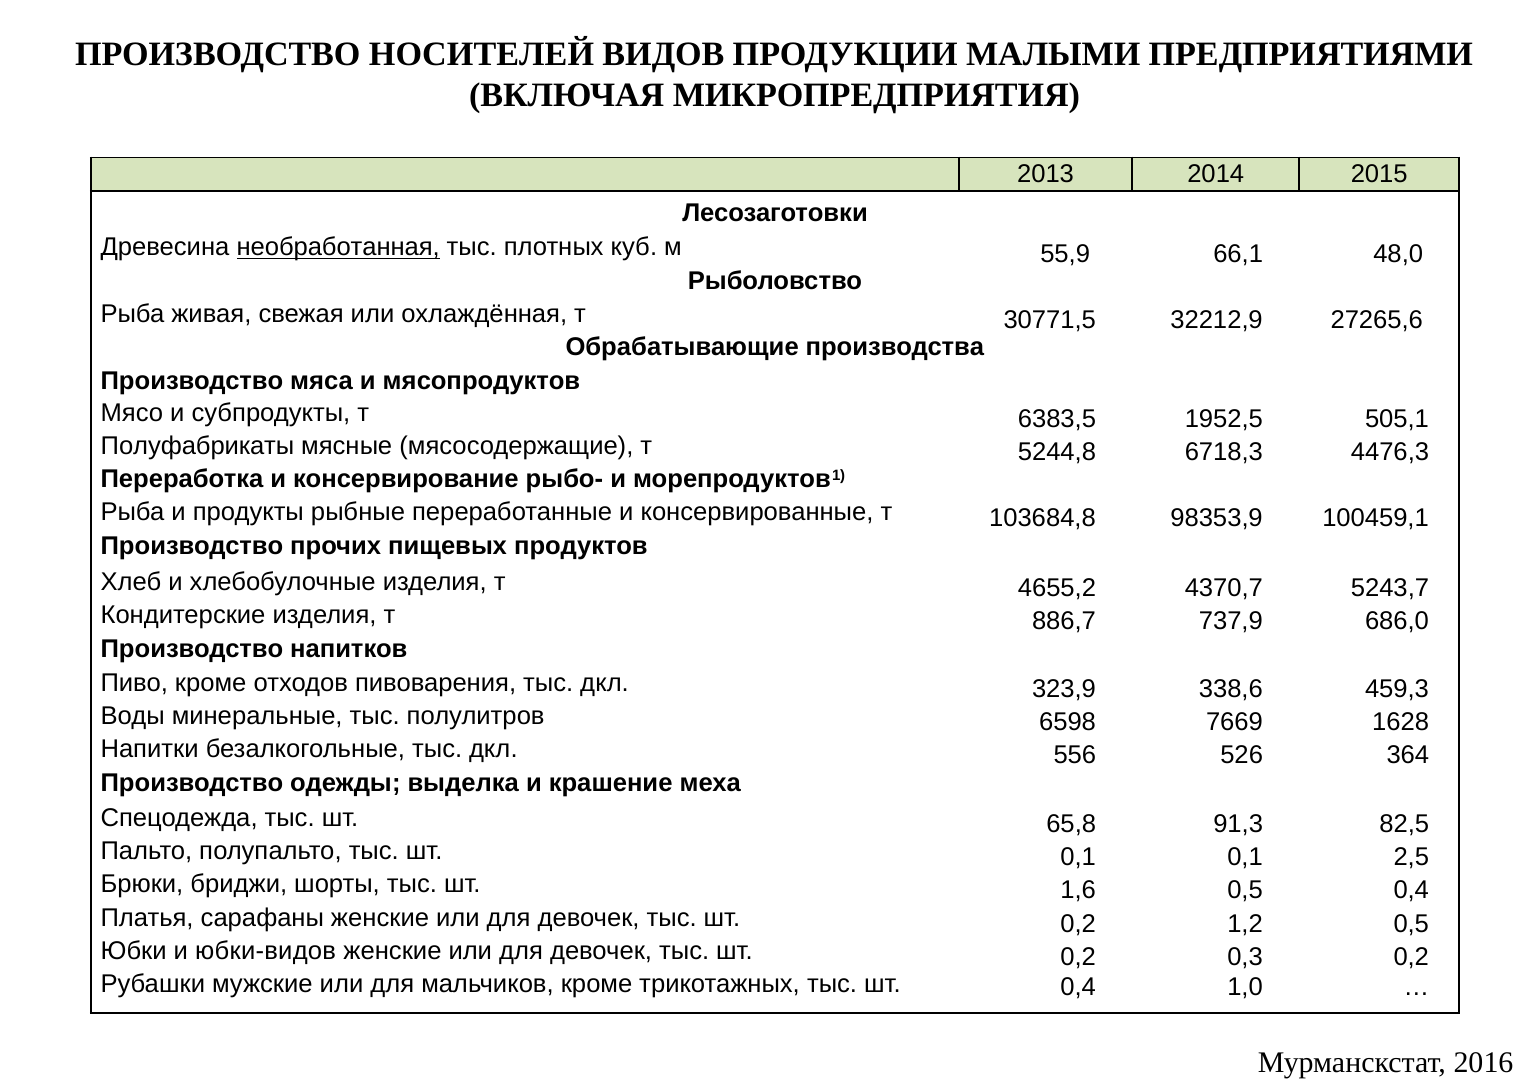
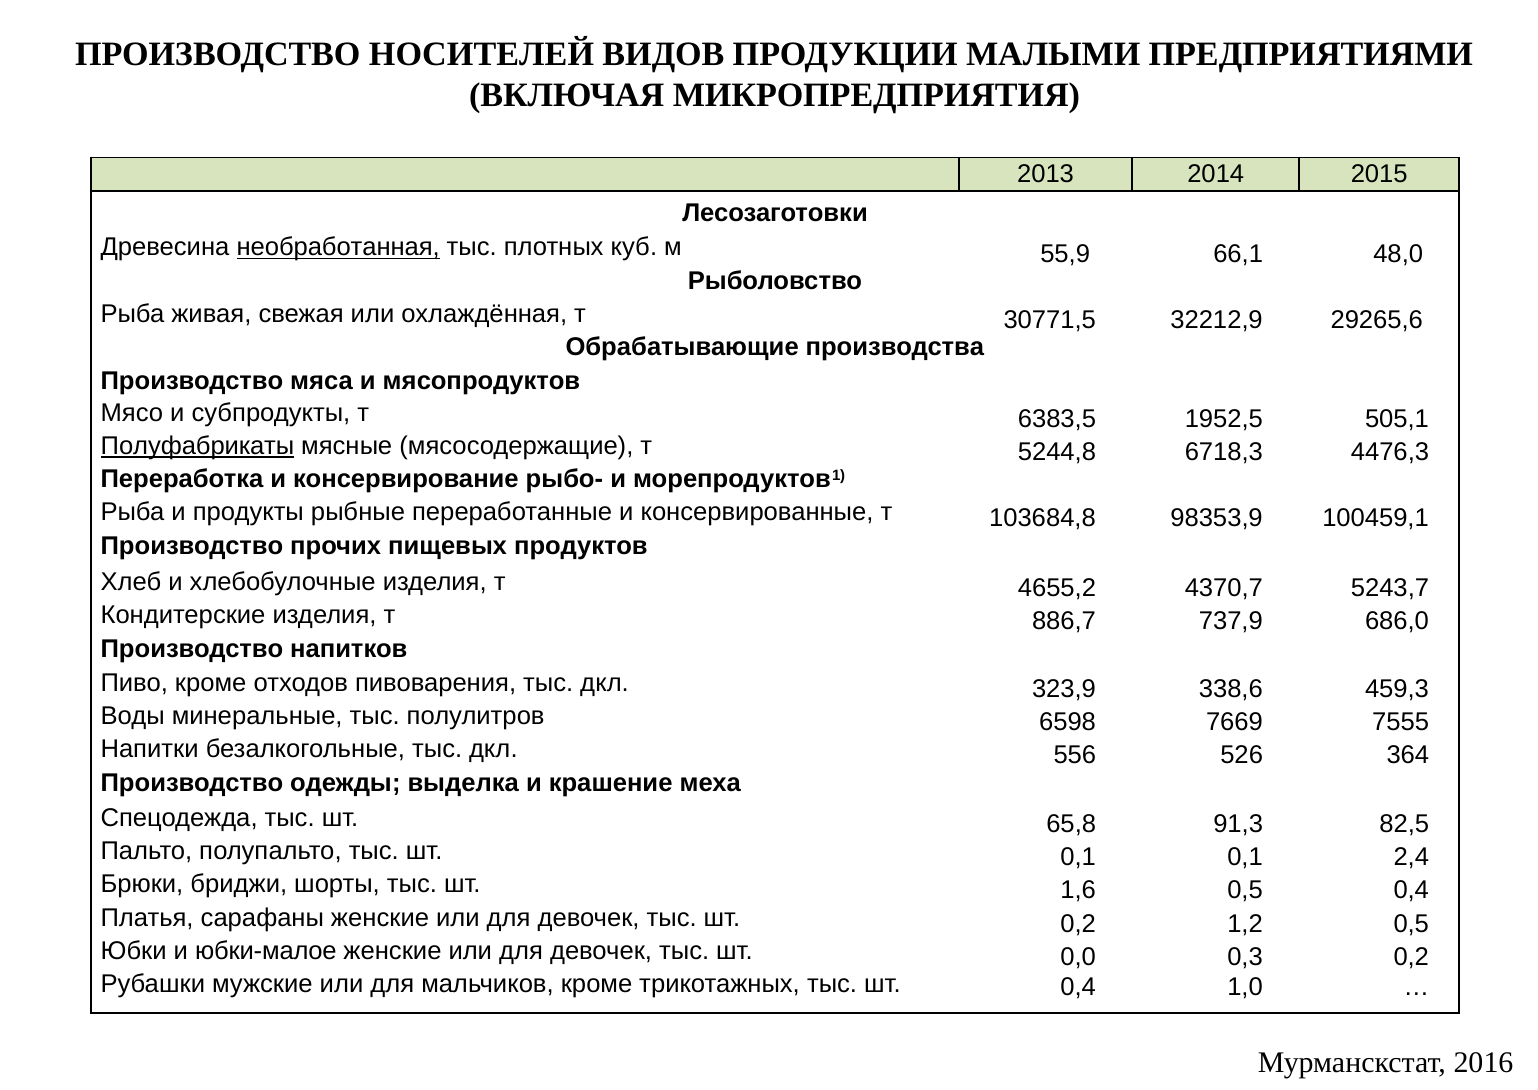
27265,6: 27265,6 -> 29265,6 (1377, 320)
Полуфабрикаты underline: none -> present (197, 446)
1628: 1628 -> 7555 (1401, 722)
2,5: 2,5 -> 2,4 (1411, 857)
юбки-видов: юбки-видов -> юбки-малое (266, 951)
0,2: 0,2 -> 0,0 (1078, 957)
